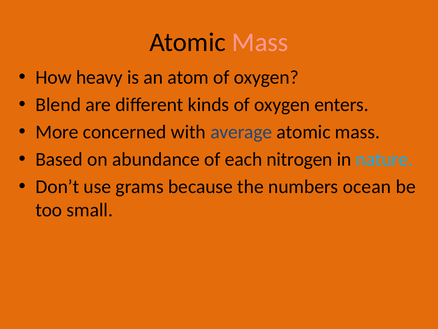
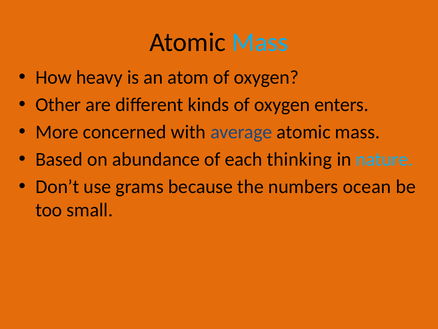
Mass colour: pink -> light blue (260, 42)
Blend: Blend -> Other (58, 105)
nitrogen: nitrogen -> thinking (299, 159)
